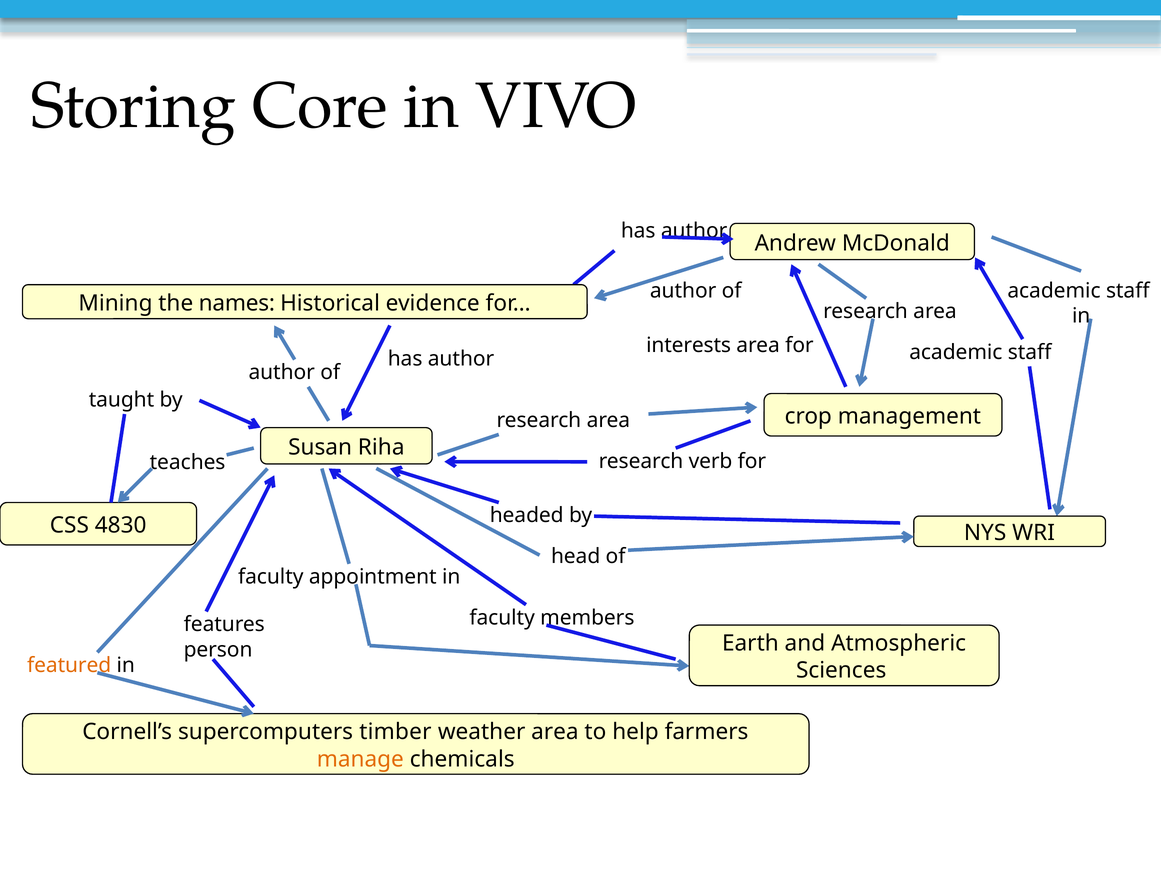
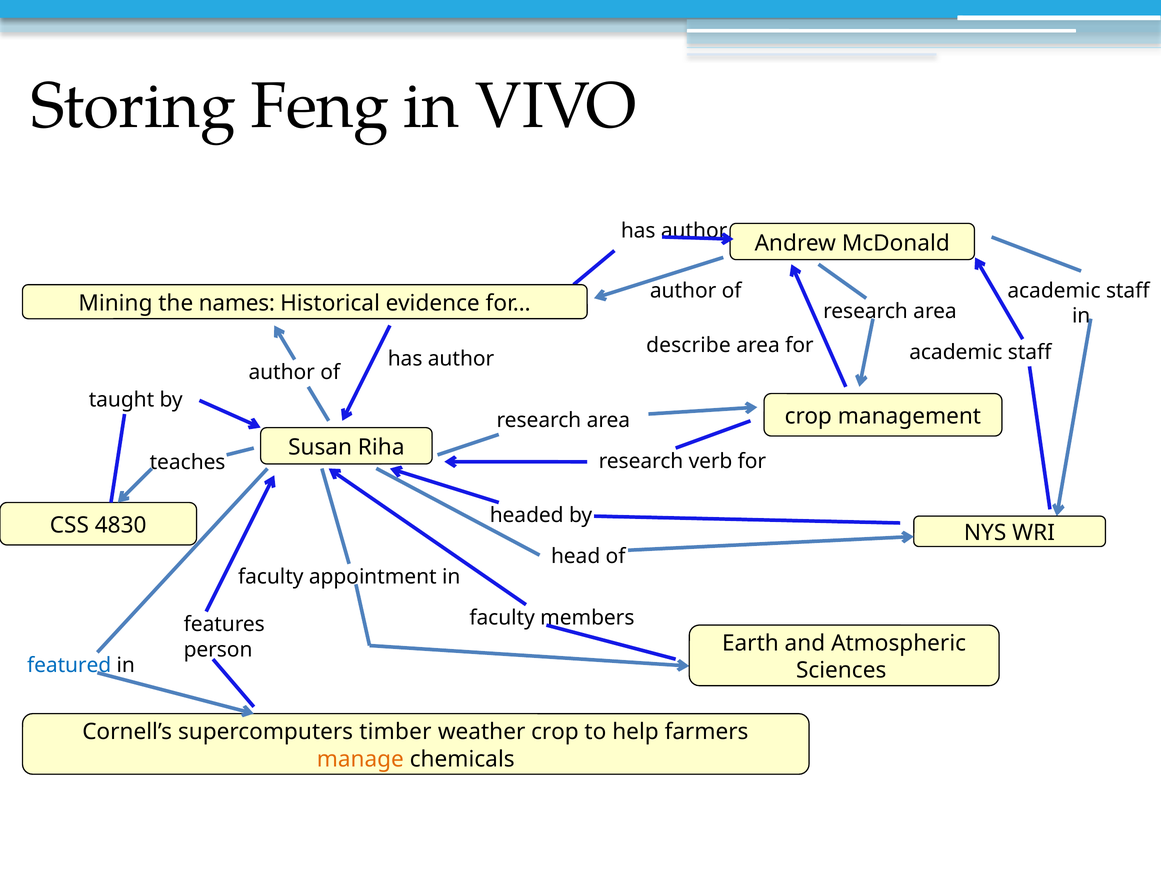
Core: Core -> Feng (320, 106)
interests: interests -> describe (688, 345)
featured colour: orange -> blue (69, 665)
weather area: area -> crop (555, 732)
